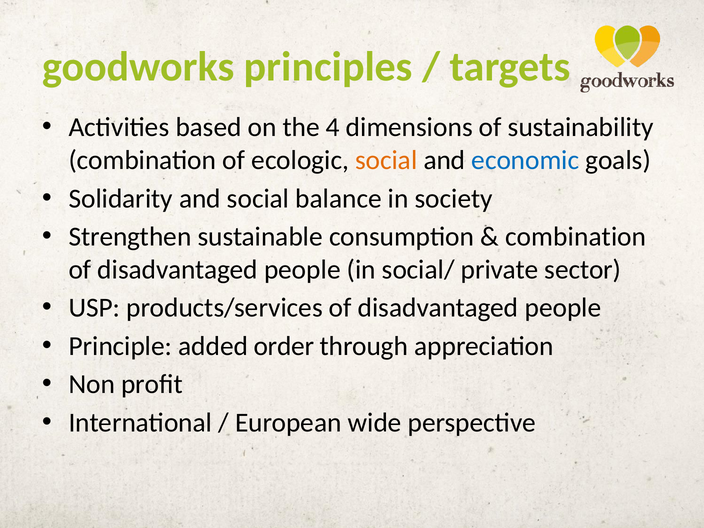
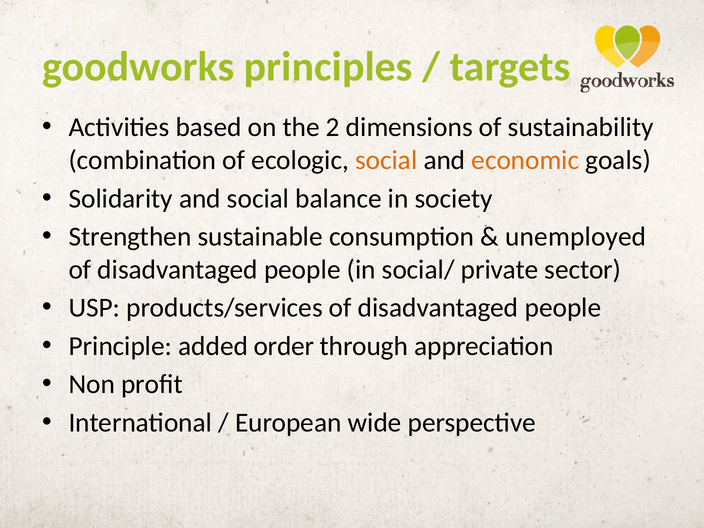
4: 4 -> 2 (333, 127)
economic colour: blue -> orange (525, 160)
combination: combination -> unemployed (576, 237)
